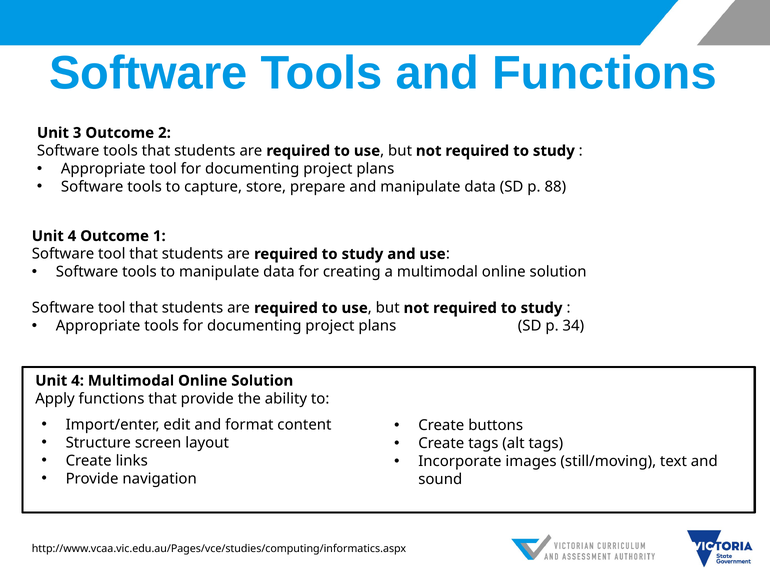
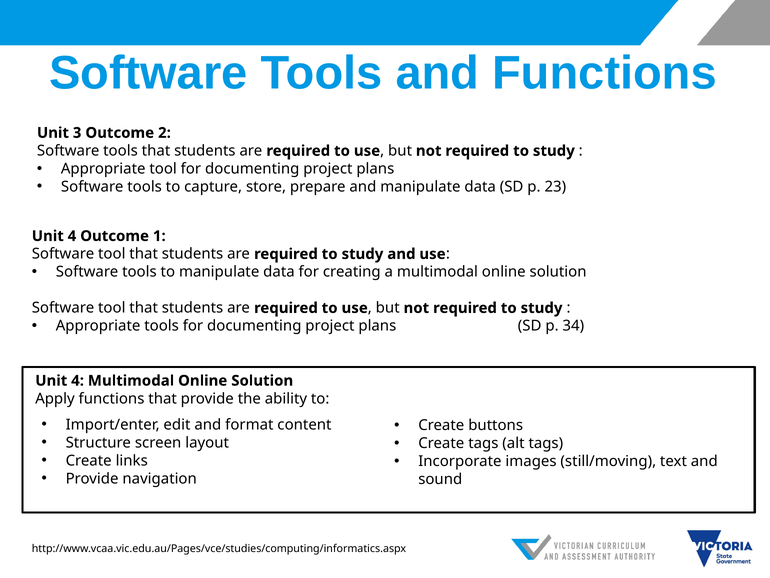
88: 88 -> 23 (555, 187)
